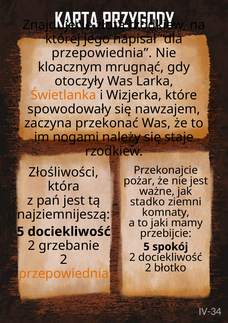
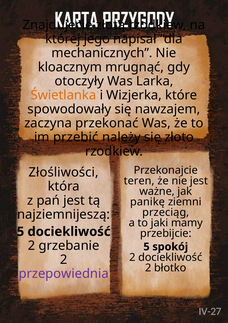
przepowiednia: przepowiednia -> mechanicznych (102, 53)
nogami: nogami -> przebić (76, 138)
staje: staje -> złoto (179, 138)
pożar: pożar -> teren (139, 181)
stadko: stadko -> panikę (148, 202)
komnaty: komnaty -> przeciąg (166, 213)
przepowiednia colour: orange -> purple (64, 274)
IV-34: IV-34 -> IV-27 (210, 312)
